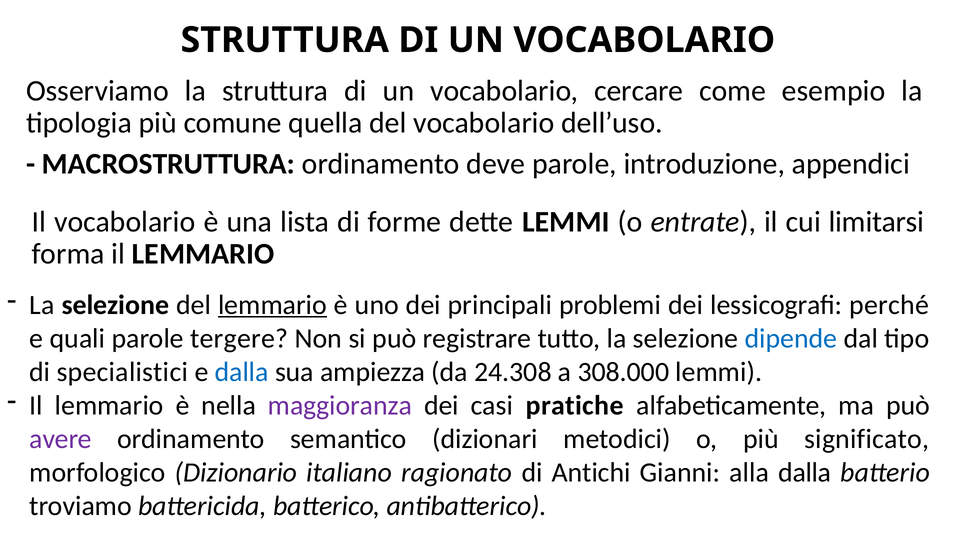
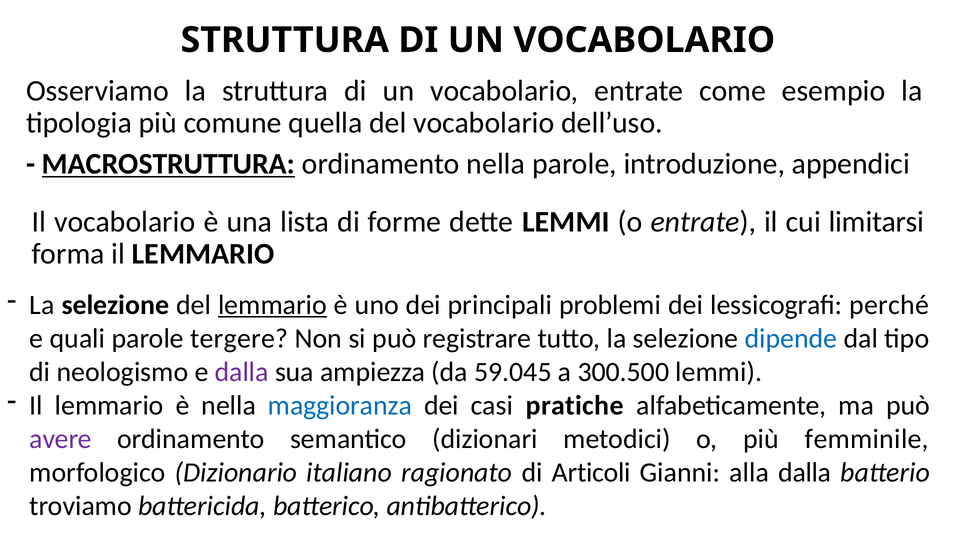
vocabolario cercare: cercare -> entrate (639, 91)
MACROSTRUTTURA underline: none -> present (168, 164)
ordinamento deve: deve -> nella (496, 164)
specialistici: specialistici -> neologismo (122, 372)
dalla colour: blue -> purple (242, 372)
24.308: 24.308 -> 59.045 (513, 372)
308.000: 308.000 -> 300.500 (623, 372)
maggioranza colour: purple -> blue (340, 405)
significato: significato -> femminile (867, 439)
Antichi: Antichi -> Articoli (591, 472)
